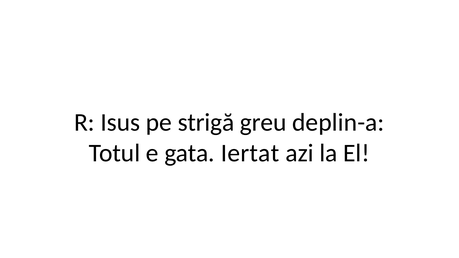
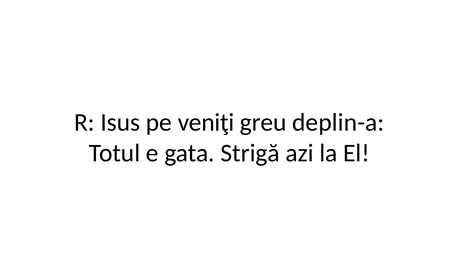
strigă: strigă -> veniţi (206, 122)
Iertat: Iertat -> Strigă (250, 153)
